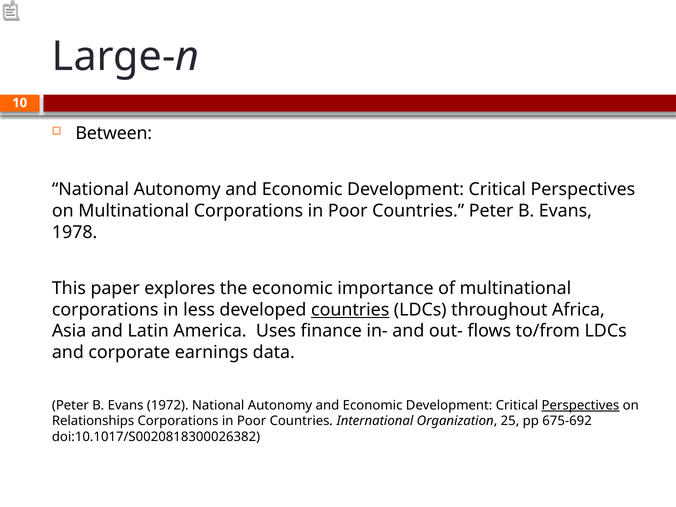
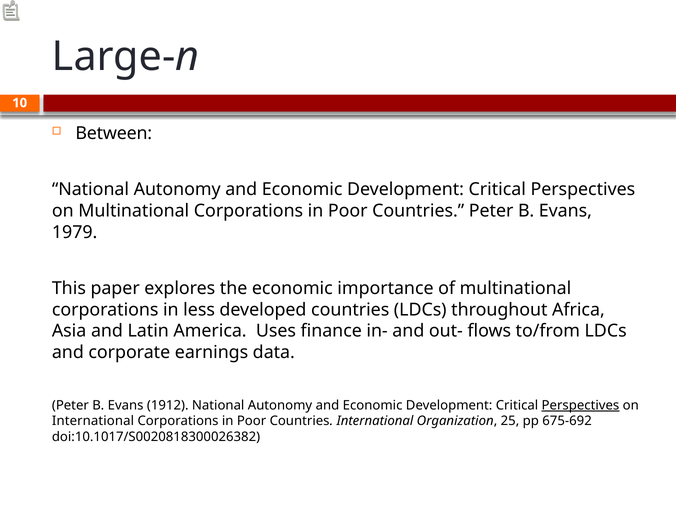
1978: 1978 -> 1979 (75, 232)
countries underline: present -> none (350, 310)
1972: 1972 -> 1912 (168, 405)
Relationships: Relationships -> International (93, 421)
